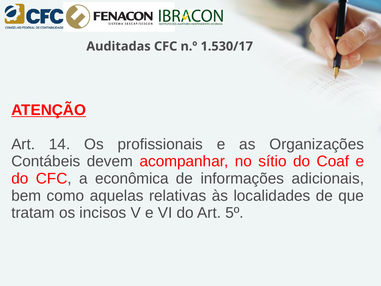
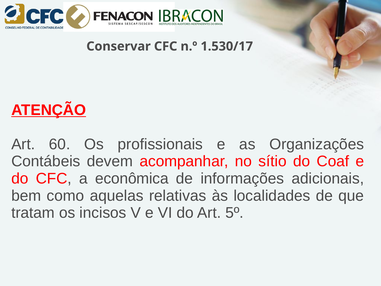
Auditadas: Auditadas -> Conservar (119, 46)
14: 14 -> 60 (60, 144)
